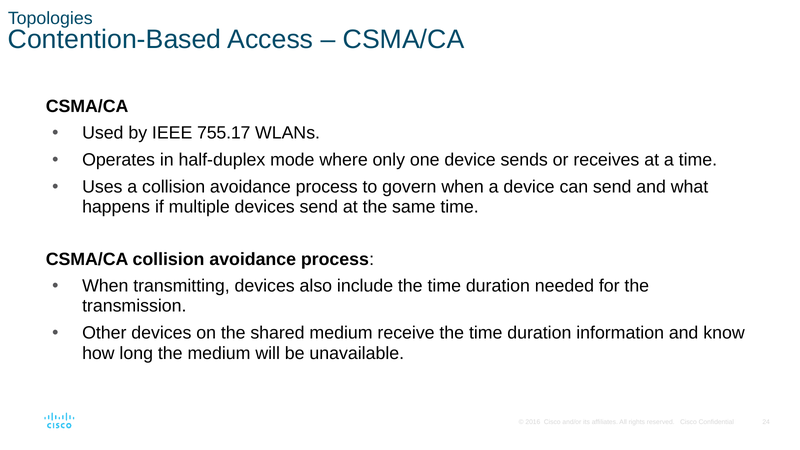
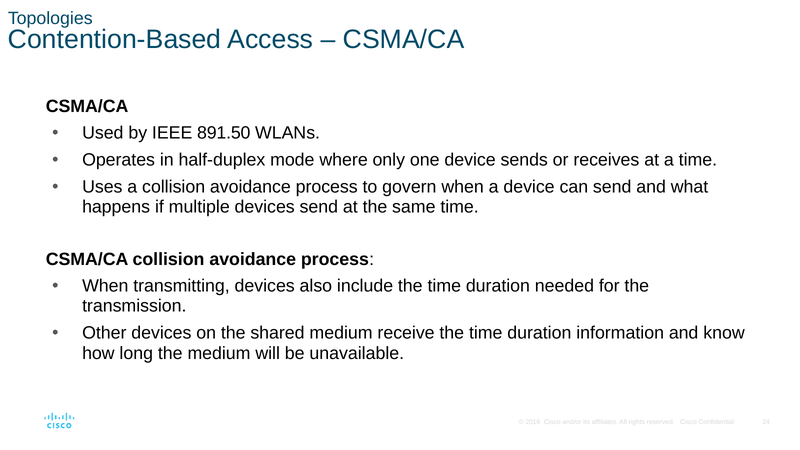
755.17: 755.17 -> 891.50 (224, 133)
